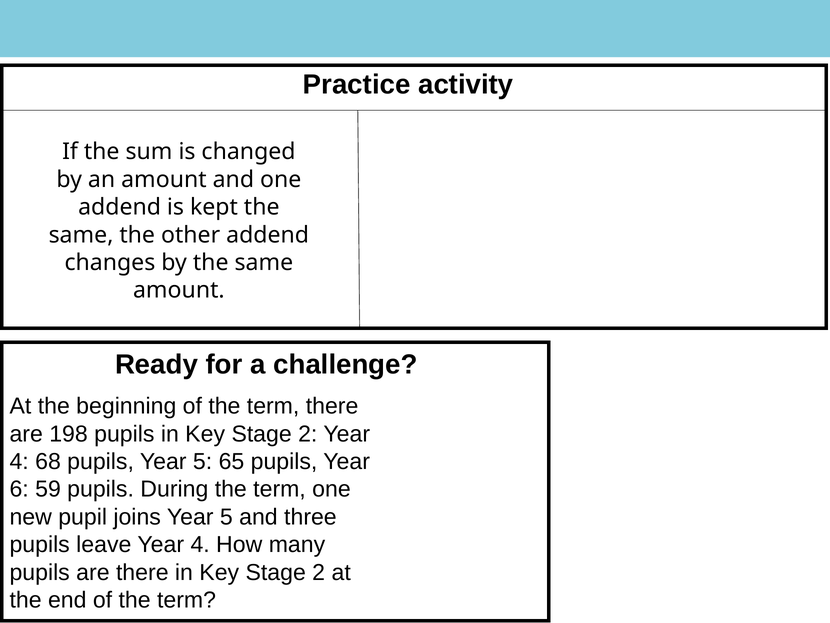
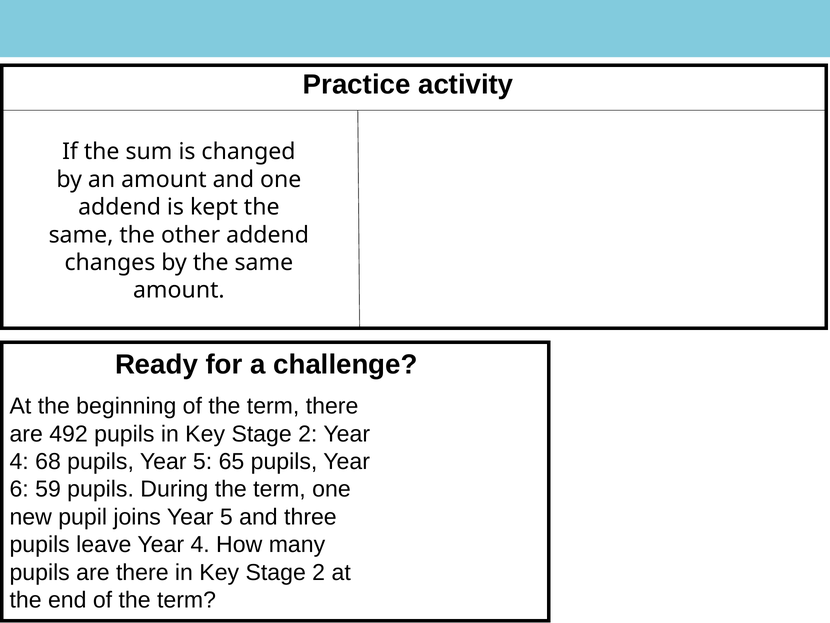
198: 198 -> 492 (69, 434)
